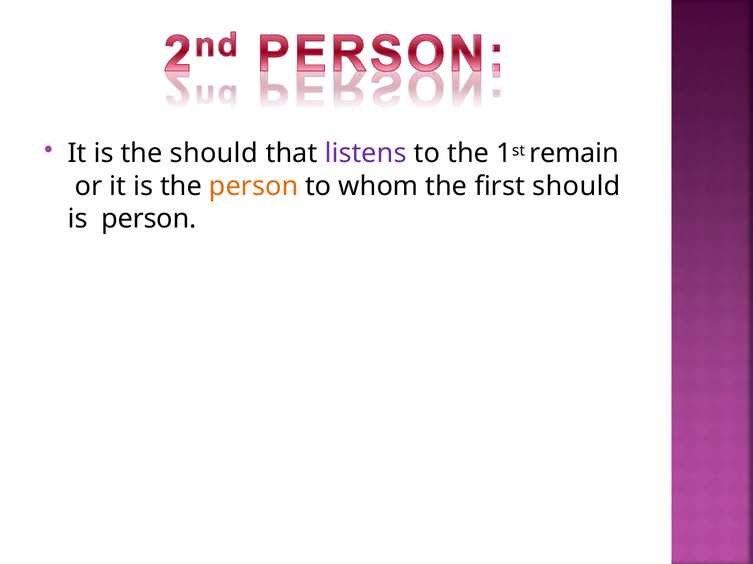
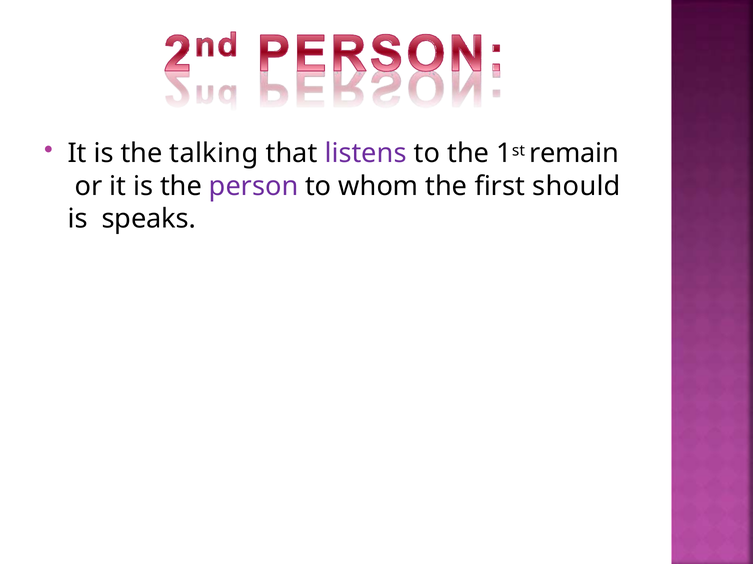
the should: should -> talking (214, 154)
person colour: orange -> purple (254, 186)
is person: person -> speaks (149, 219)
